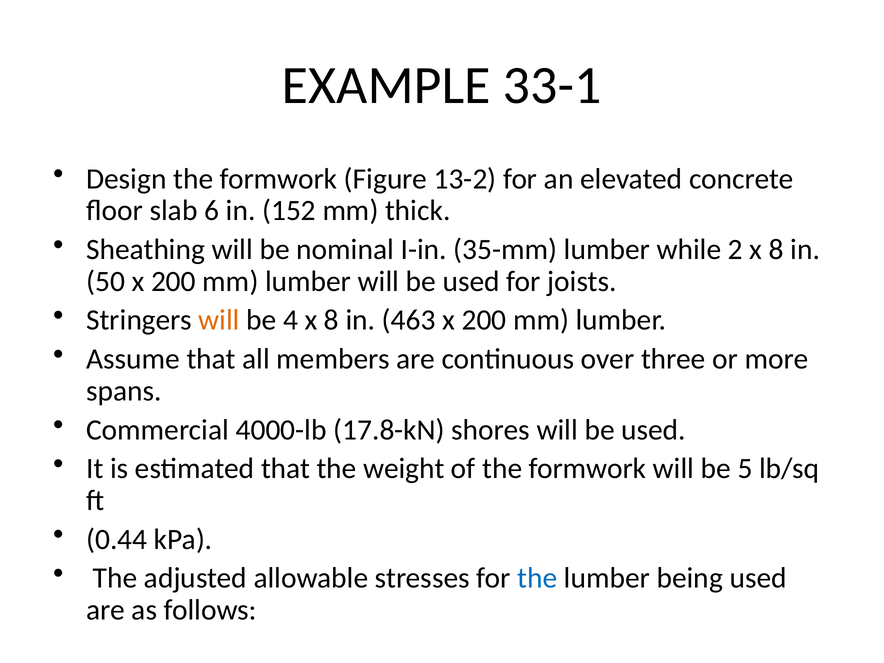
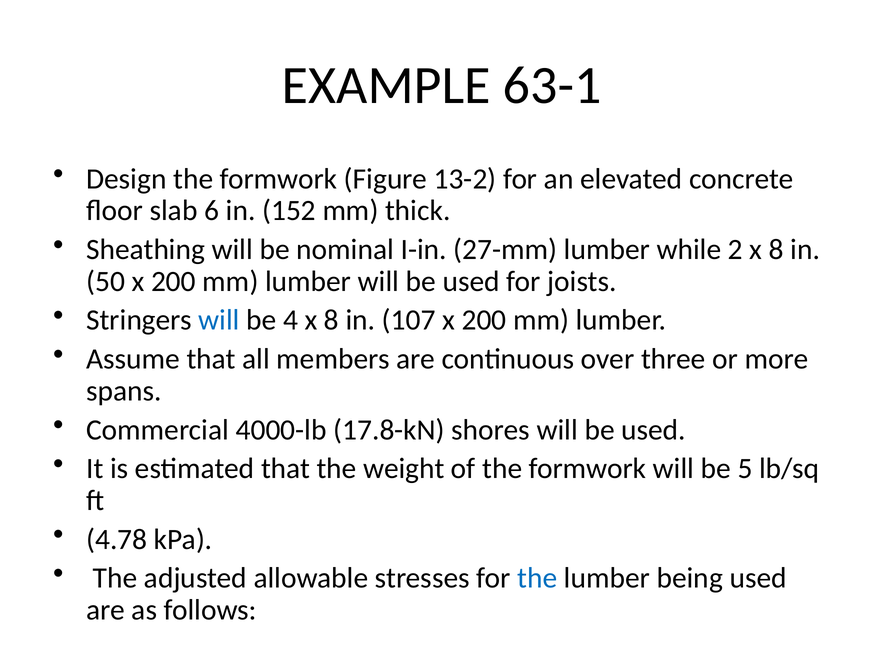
33-1: 33-1 -> 63-1 (552, 86)
35-mm: 35-mm -> 27-mm (505, 250)
will colour: orange -> blue (219, 320)
463: 463 -> 107 (409, 320)
0.44: 0.44 -> 4.78 (117, 539)
